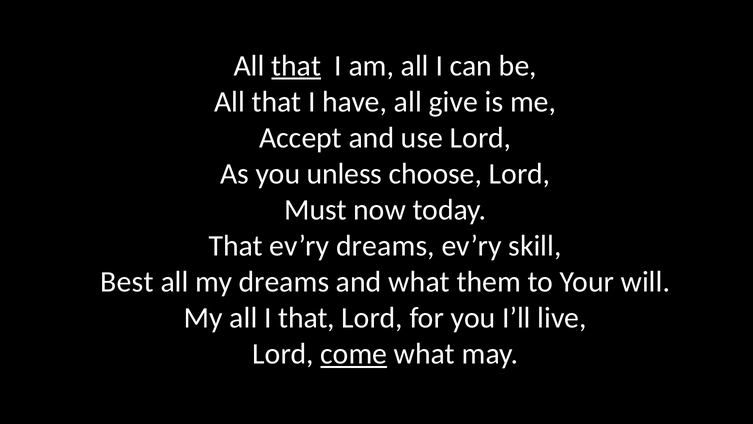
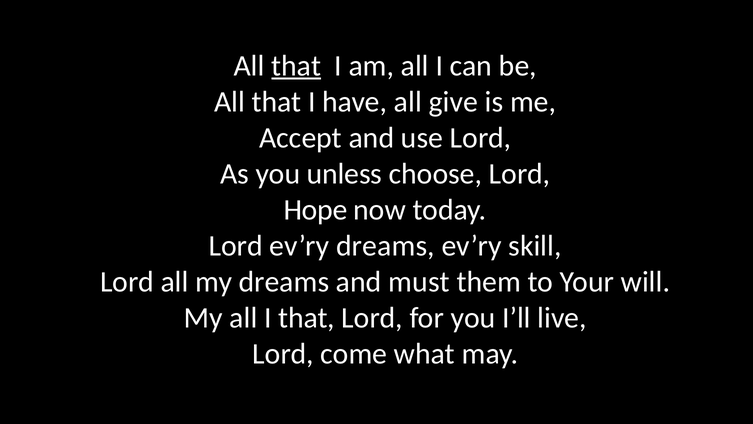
Must: Must -> Hope (315, 210)
That: That -> Lord (236, 246)
Best: Best -> Lord (127, 282)
and what: what -> must (419, 282)
come underline: present -> none (354, 354)
